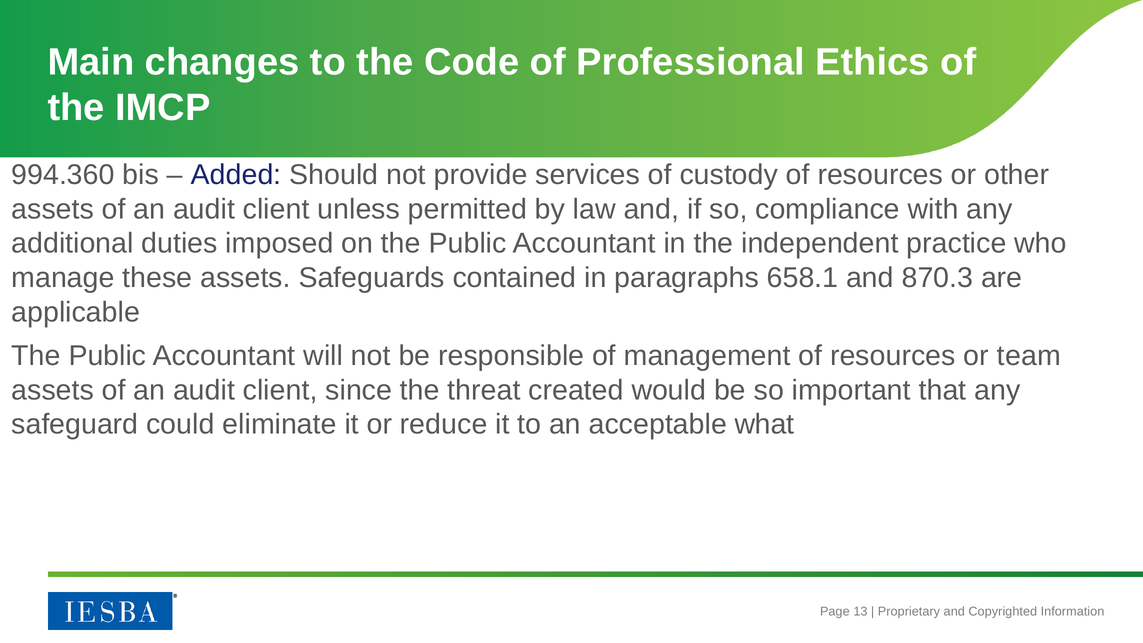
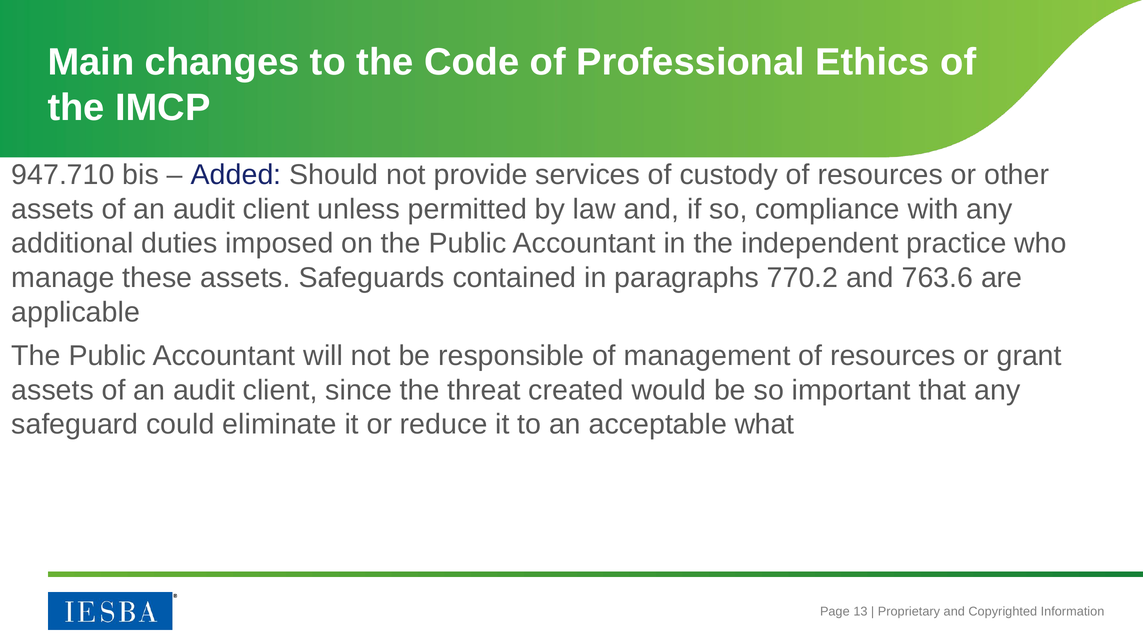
994.360: 994.360 -> 947.710 (63, 175)
658.1: 658.1 -> 770.2 (803, 278)
870.3: 870.3 -> 763.6 (937, 278)
team: team -> grant (1029, 356)
